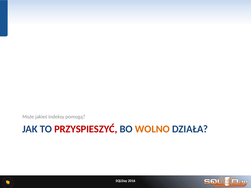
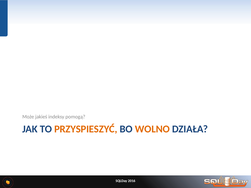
PRZYSPIESZYĆ colour: red -> orange (86, 129)
